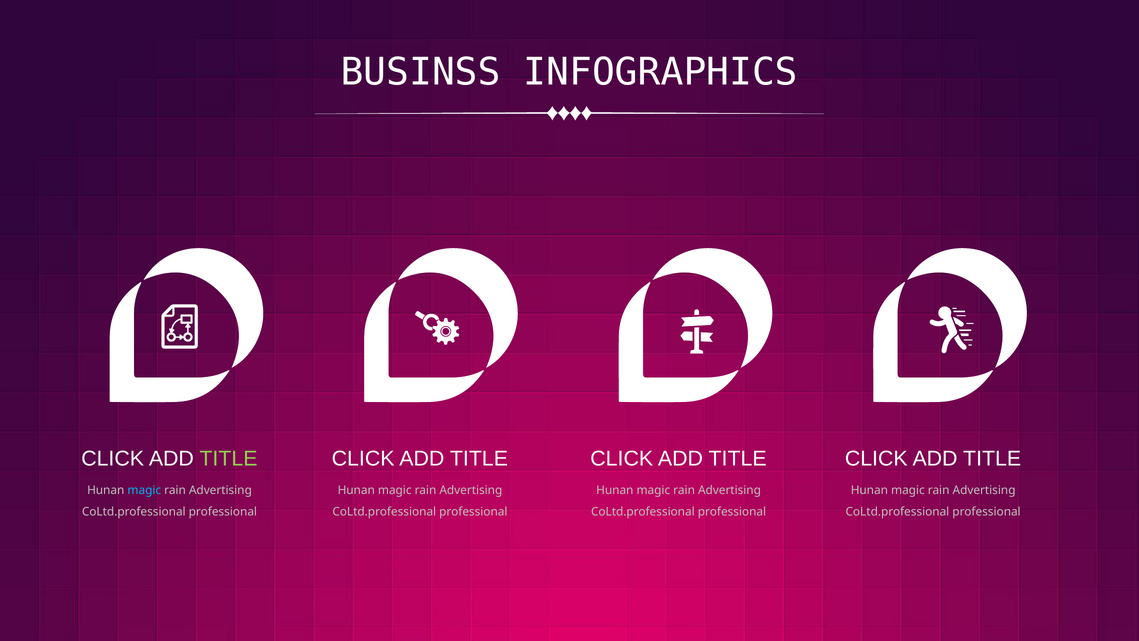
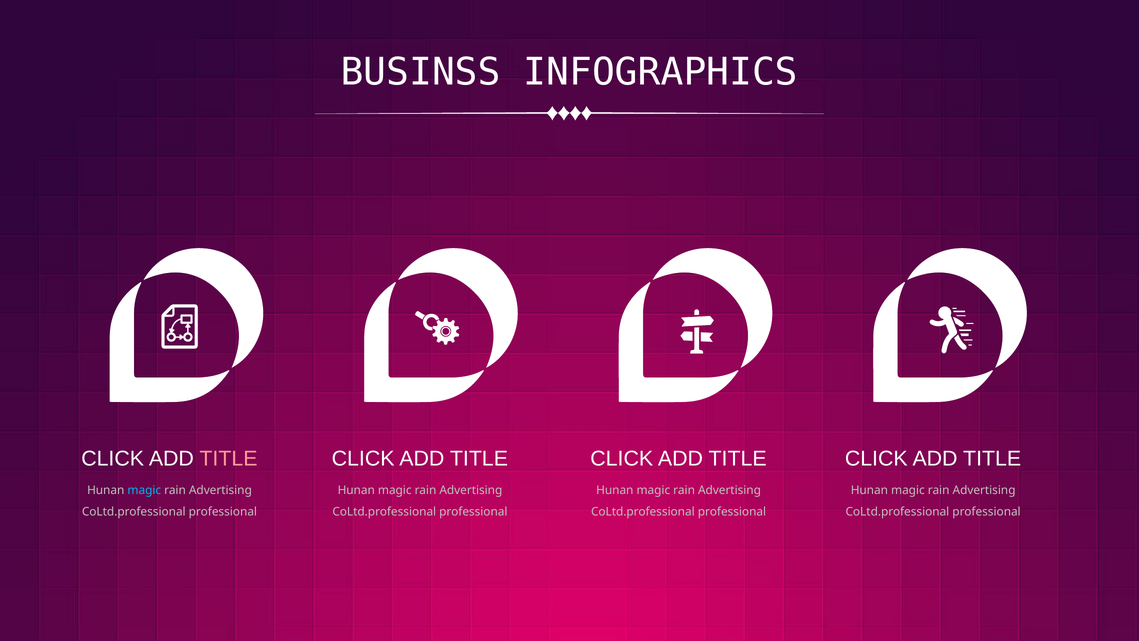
TITLE colour: light green -> pink (229, 459)
